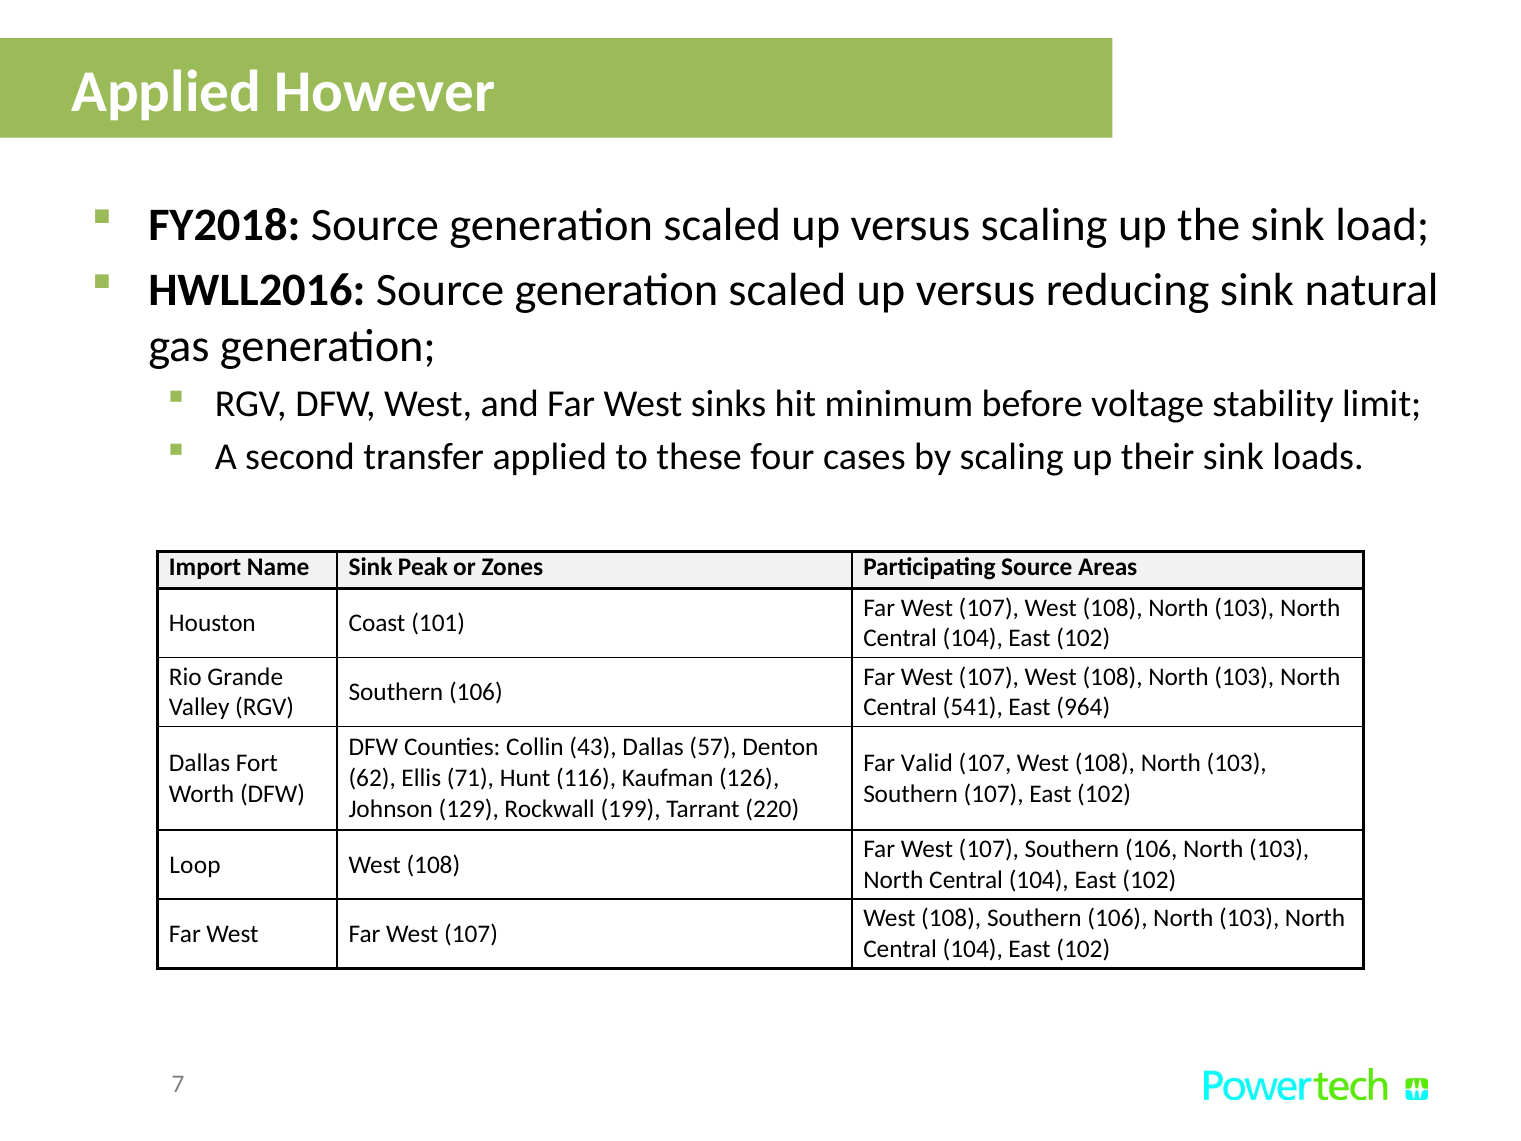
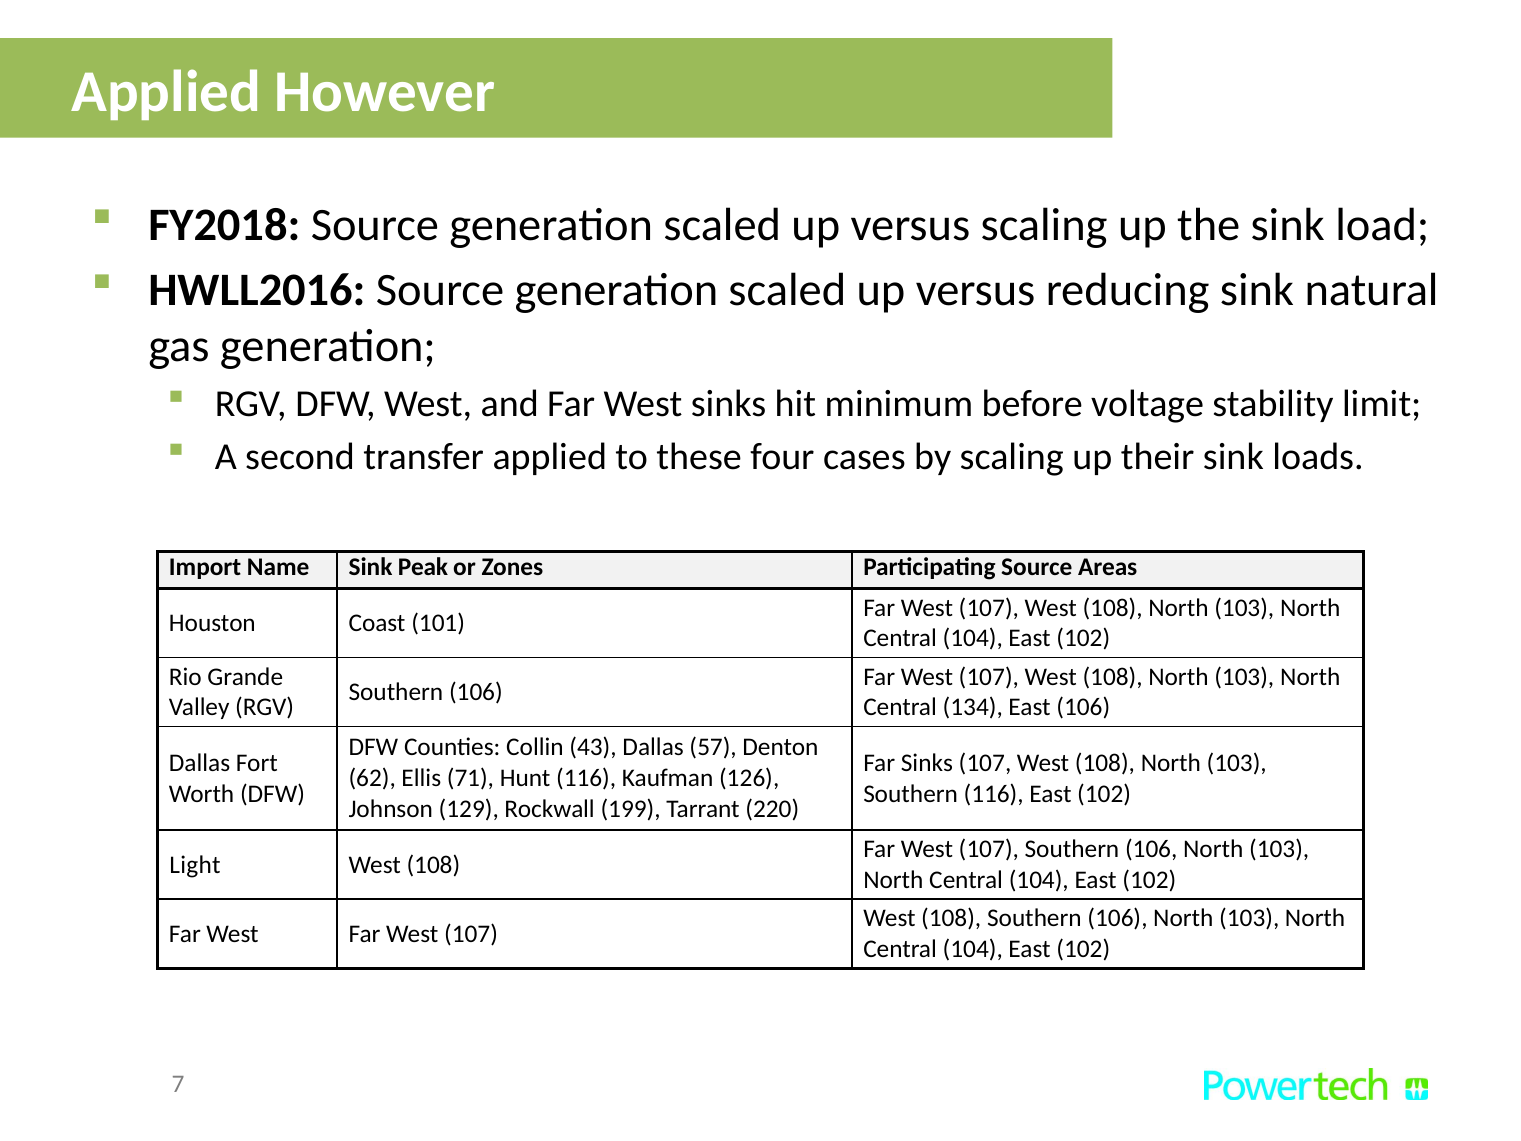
541: 541 -> 134 (973, 707)
East 964: 964 -> 106 (1083, 707)
Far Valid: Valid -> Sinks (927, 763)
Southern 107: 107 -> 116 (994, 794)
Loop: Loop -> Light (195, 865)
